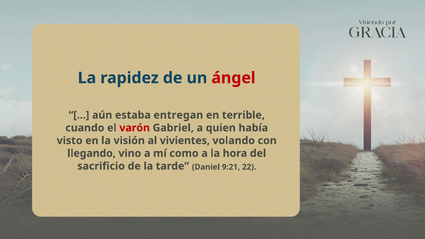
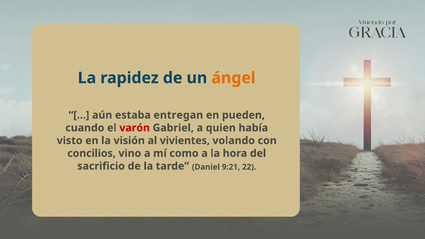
ángel colour: red -> orange (234, 78)
terrible: terrible -> pueden (243, 115)
llegando: llegando -> concilios (92, 153)
